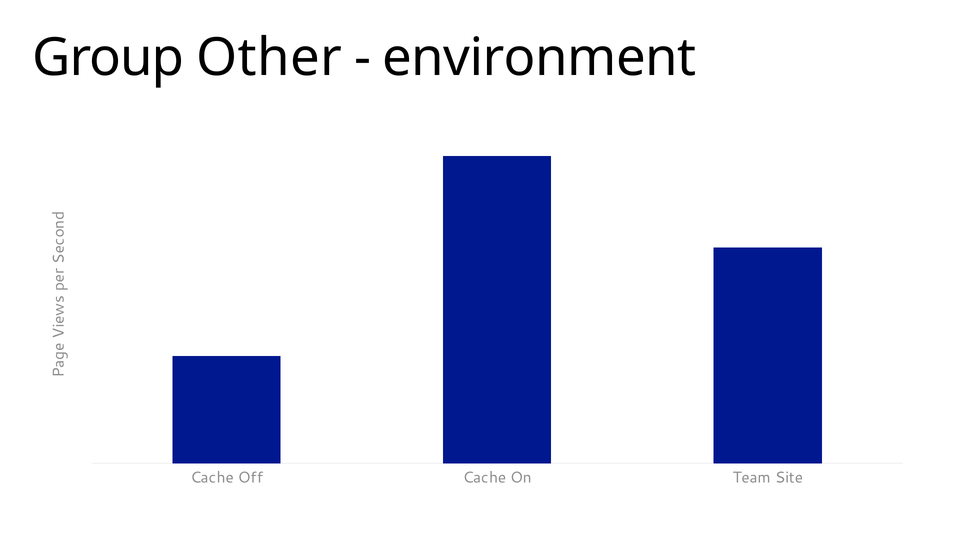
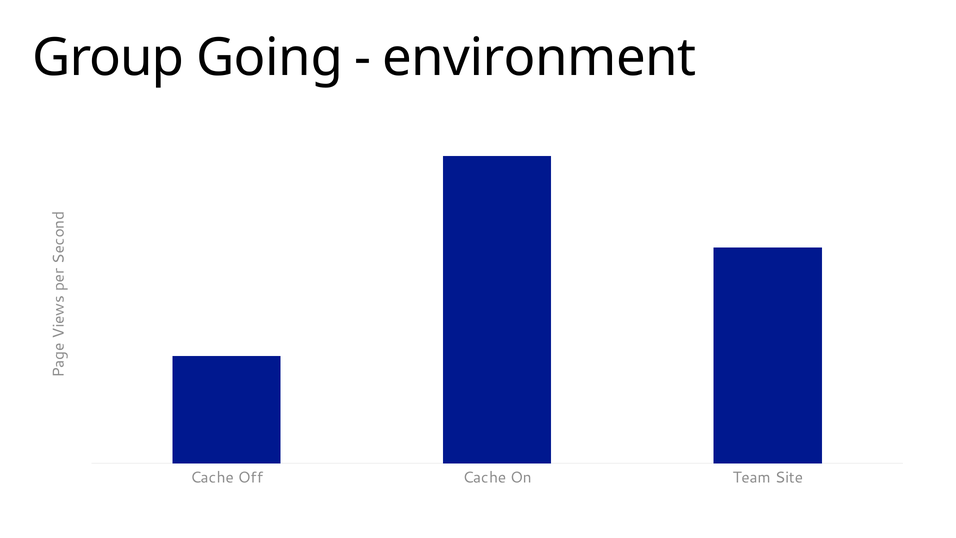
Other: Other -> Going (270, 58)
